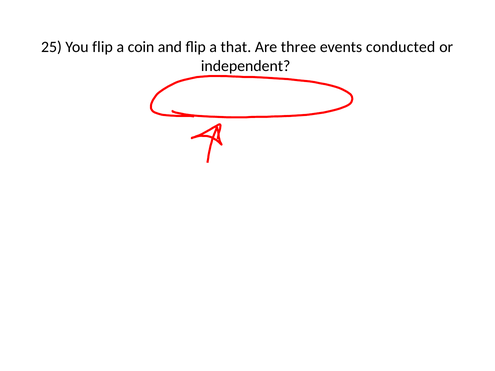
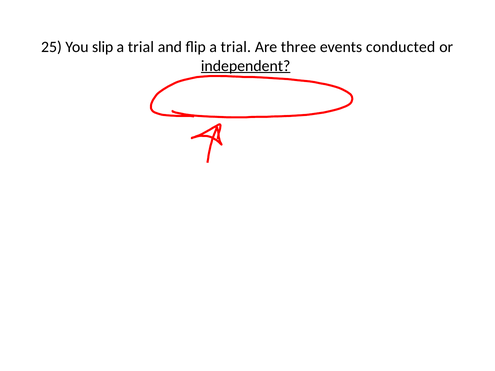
You flip: flip -> slip (103, 47)
coin: coin -> trial (141, 47)
flip a that: that -> trial (236, 47)
independent underline: none -> present (246, 66)
